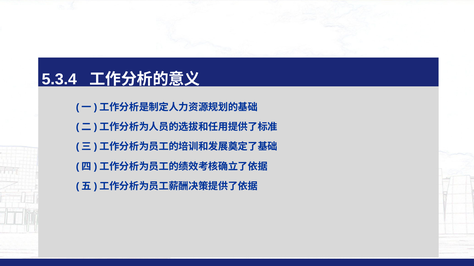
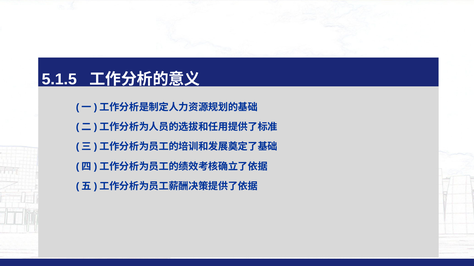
5.3.4: 5.3.4 -> 5.1.5 (59, 80)
